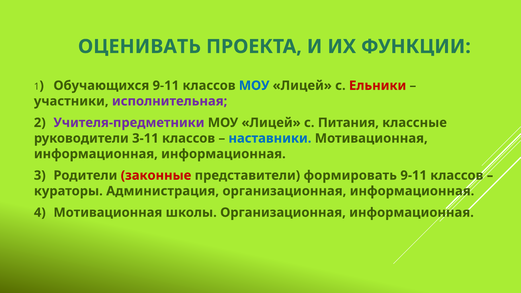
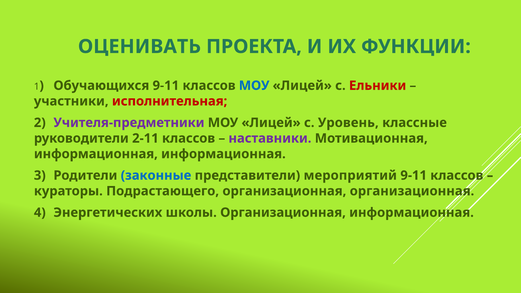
исполнительная colour: purple -> red (170, 101)
Питания: Питания -> Уровень (348, 123)
3-11: 3-11 -> 2-11 (145, 138)
наставники colour: blue -> purple (270, 138)
законные colour: red -> blue (156, 175)
формировать: формировать -> мероприятий (350, 175)
Администрация: Администрация -> Подрастающего (163, 191)
информационная: информационная -> организационная (412, 191)
4 Мотивационная: Мотивационная -> Энергетических (108, 213)
